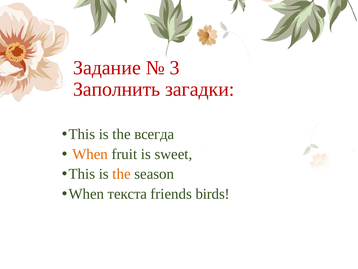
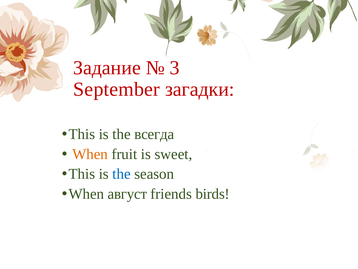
Заполнить: Заполнить -> September (117, 89)
the colour: orange -> blue (122, 174)
текста: текста -> август (127, 194)
